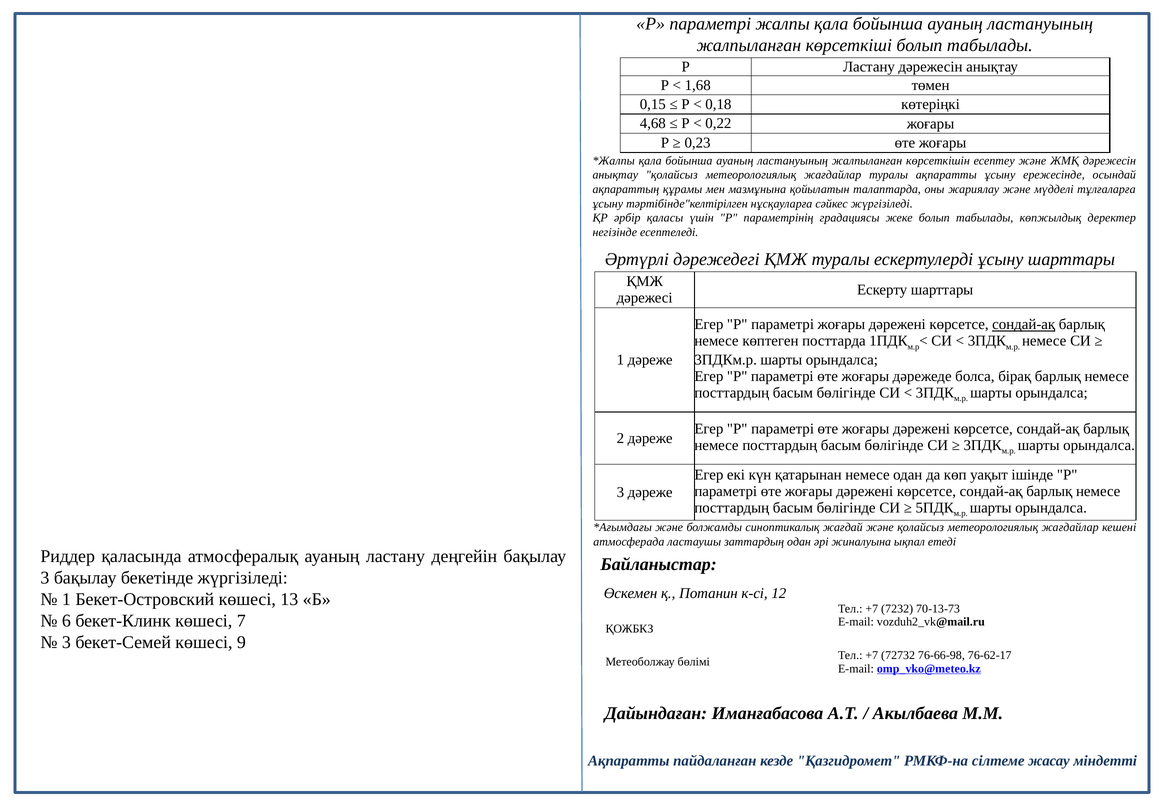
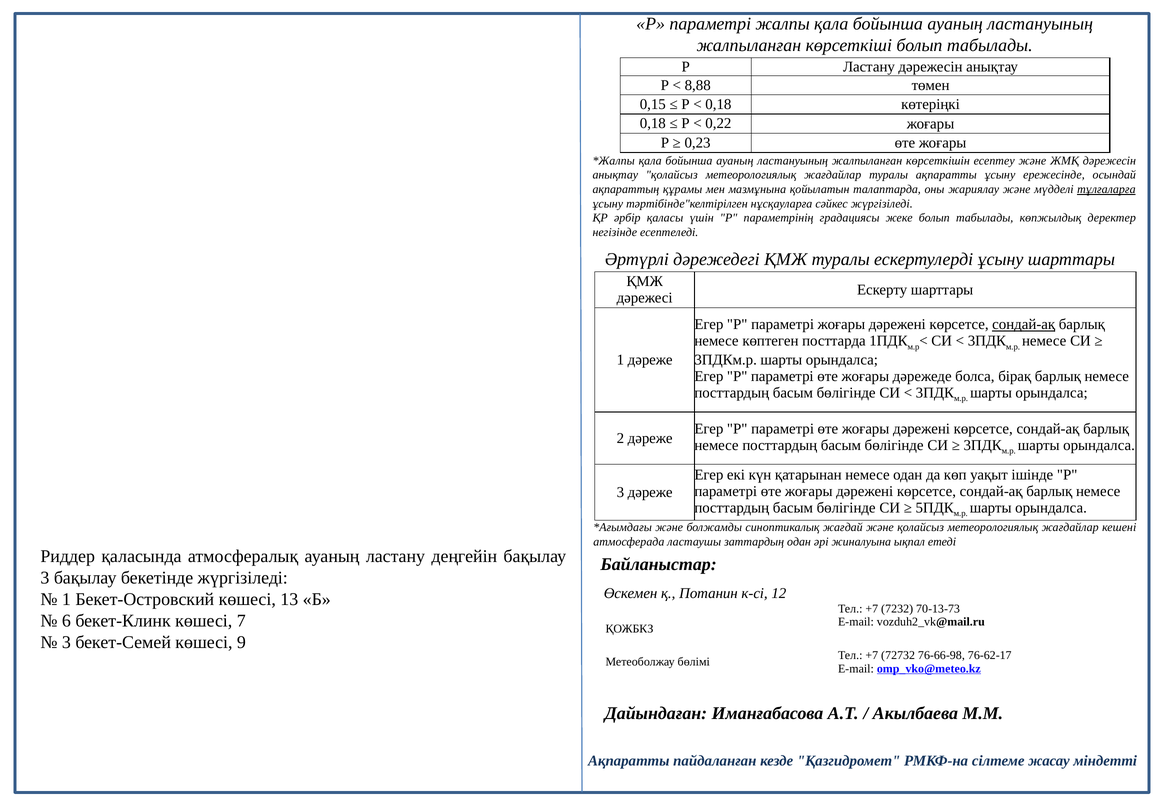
1,68: 1,68 -> 8,88 (698, 85)
4,68: 4,68 -> 0,18 (653, 123)
тұлғаларға underline: none -> present (1106, 189)
